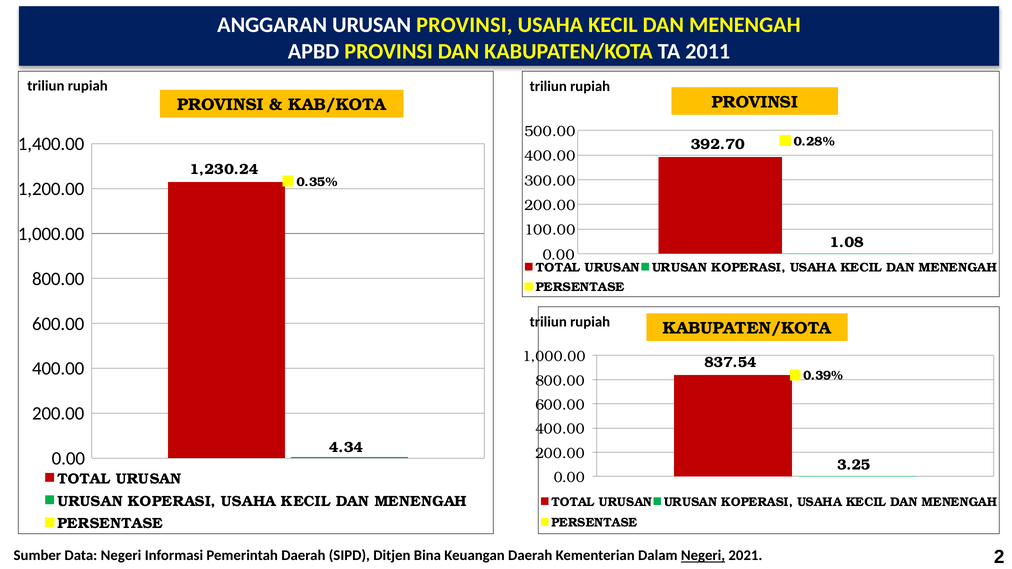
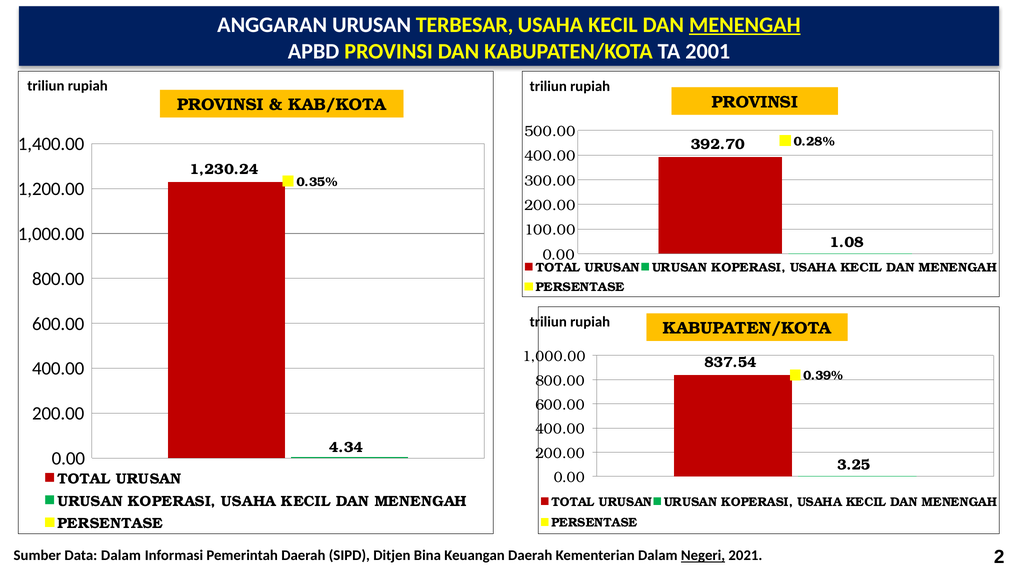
URUSAN PROVINSI: PROVINSI -> TERBESAR (465, 25)
MENENGAH underline: none -> present (745, 25)
2011: 2011 -> 2001 (708, 51)
Data Negeri: Negeri -> Dalam (121, 556)
